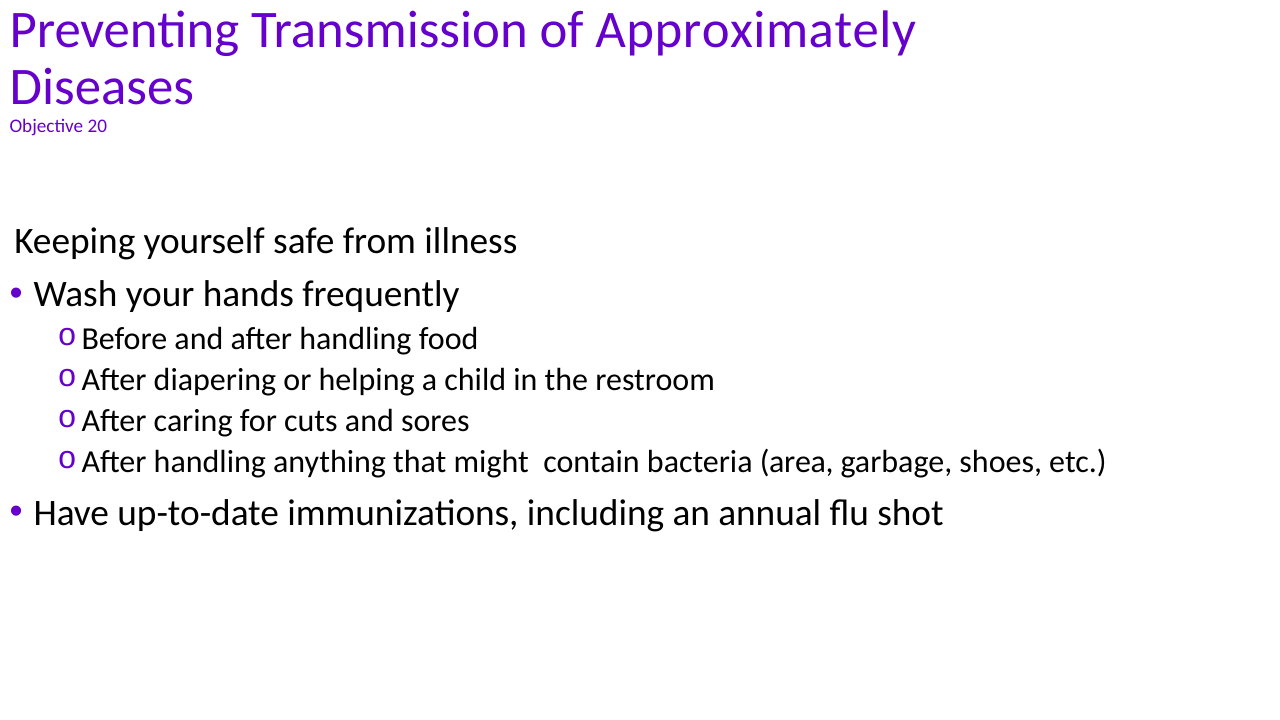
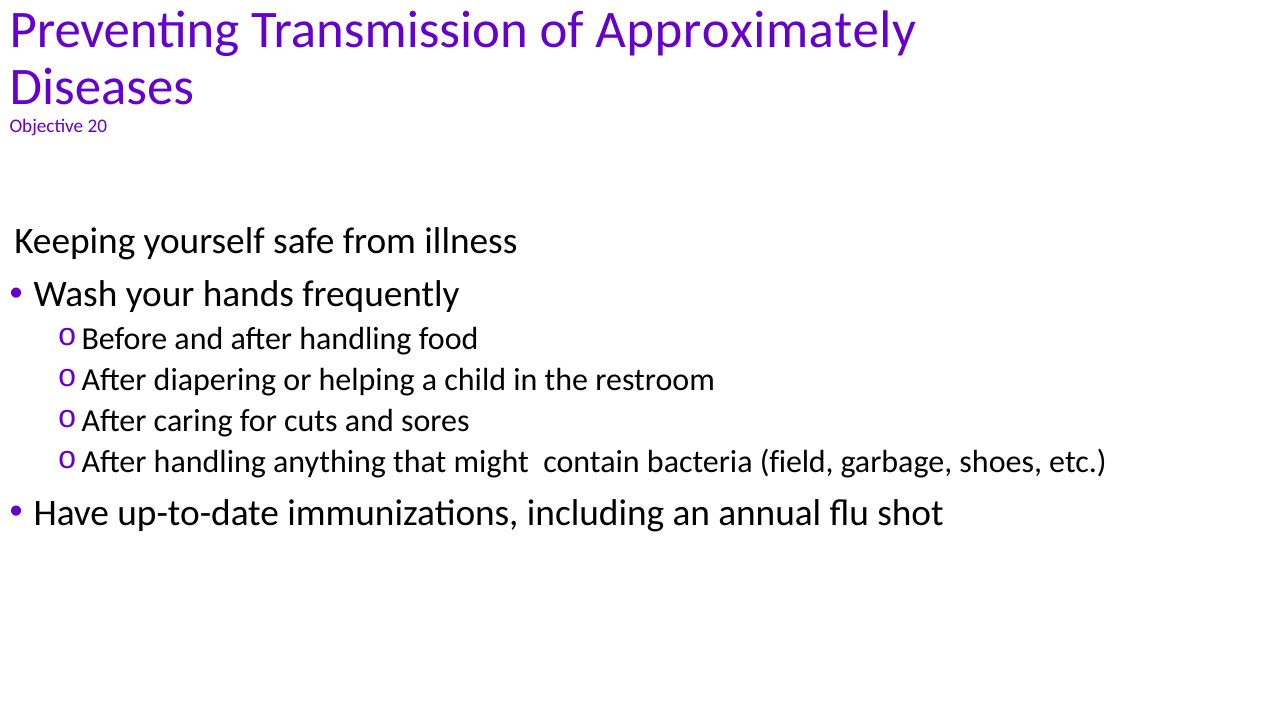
area: area -> field (797, 462)
